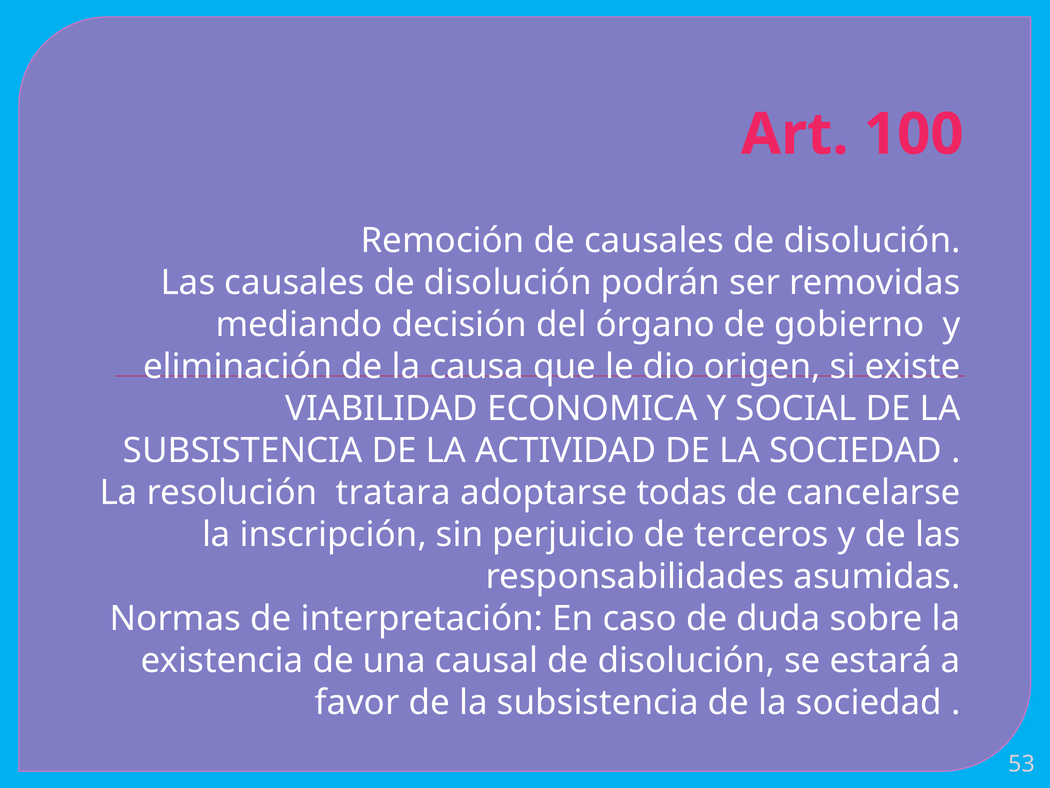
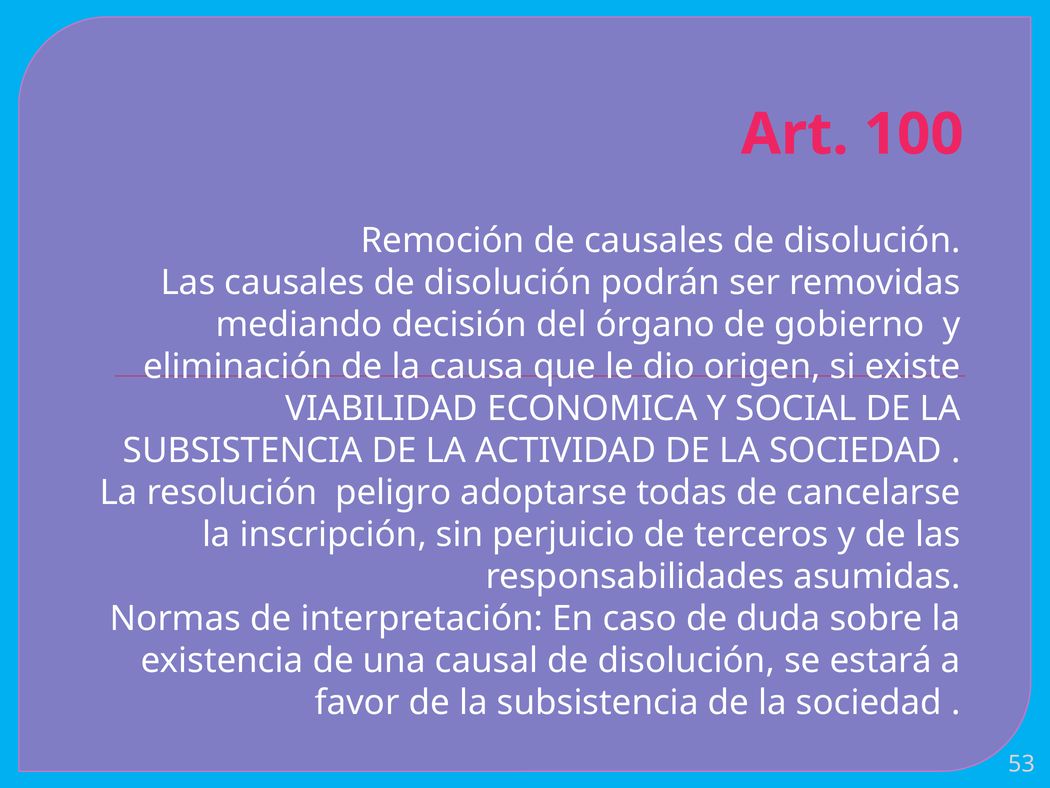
tratara: tratara -> peligro (393, 492)
